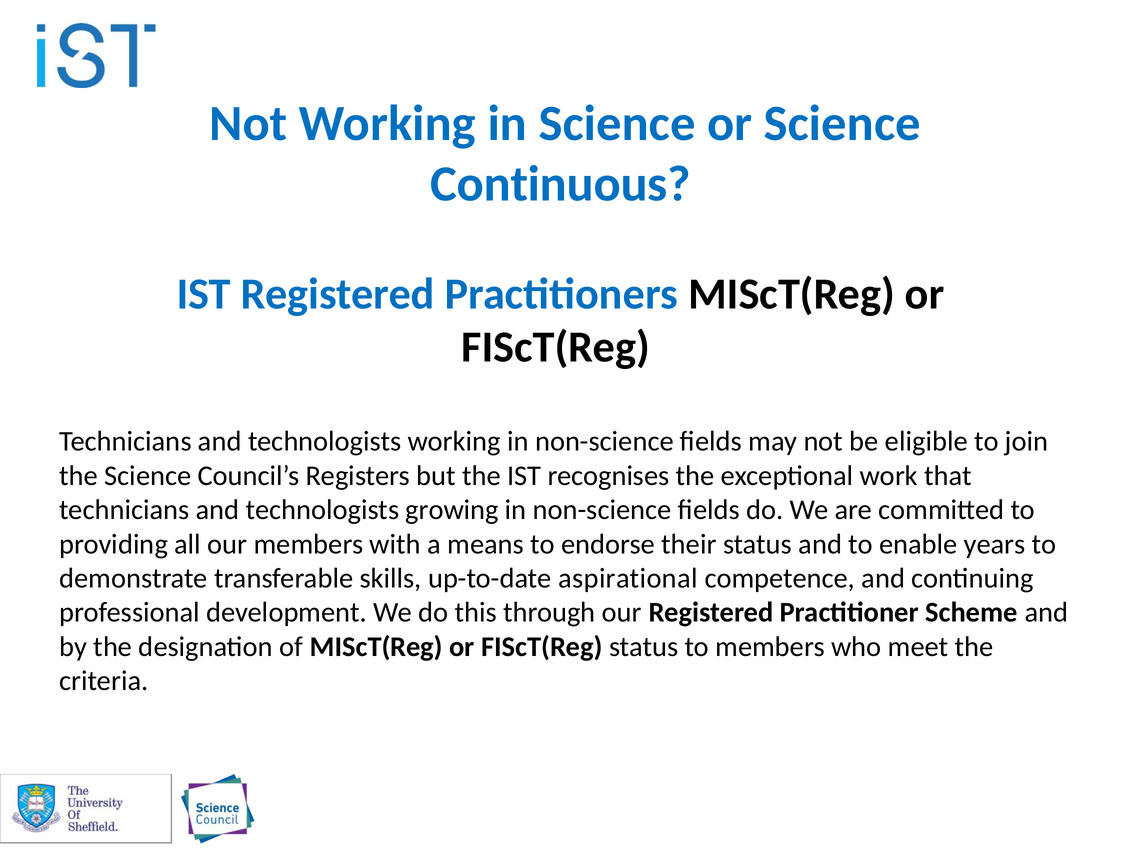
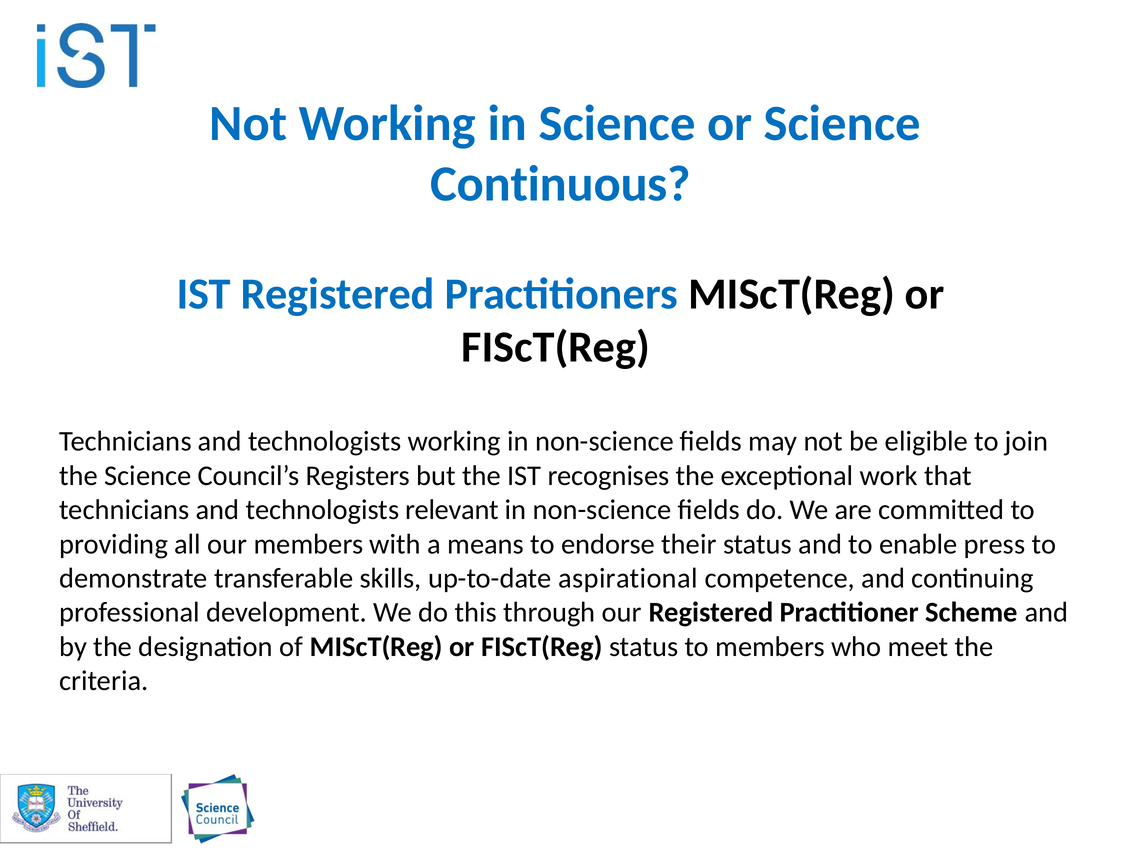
growing: growing -> relevant (452, 510)
years: years -> press (995, 544)
